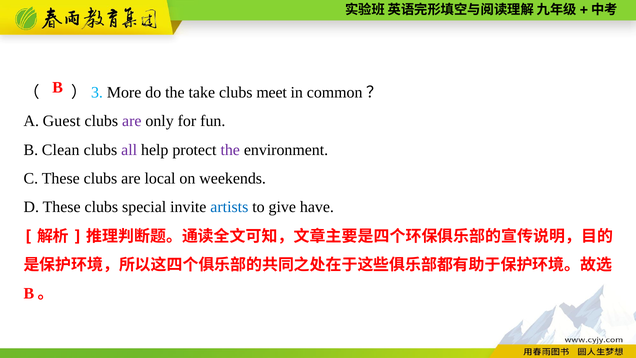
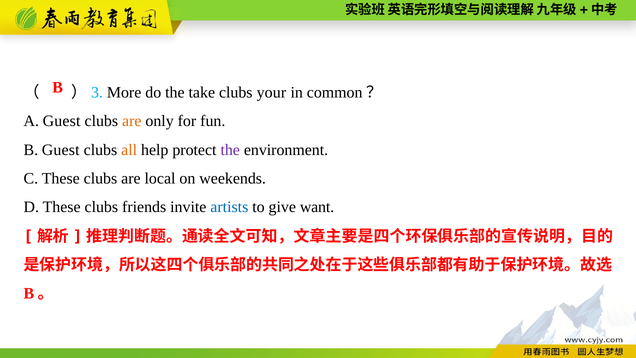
meet: meet -> your (271, 93)
are colour: purple -> orange (132, 121)
B Clean: Clean -> Guest (61, 150)
all colour: purple -> orange (129, 150)
special: special -> friends (144, 207)
have: have -> want (317, 207)
